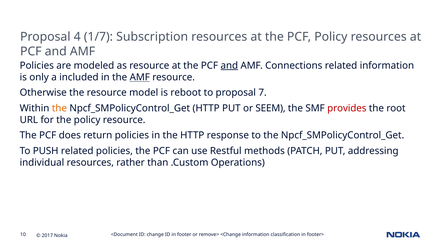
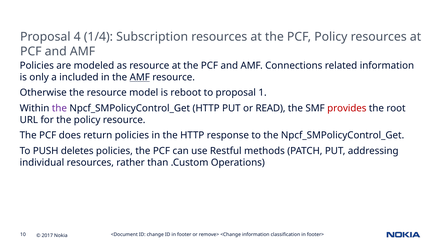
1/7: 1/7 -> 1/4 (98, 37)
and underline: present -> none (229, 65)
7: 7 -> 1 (263, 93)
the colour: orange -> purple (59, 108)
SEEM: SEEM -> READ (271, 108)
PUSH related: related -> deletes (77, 150)
